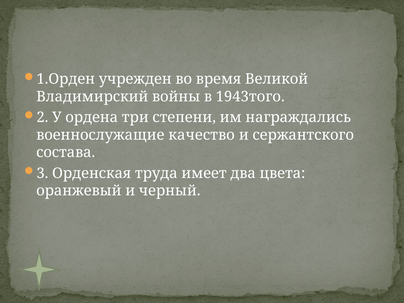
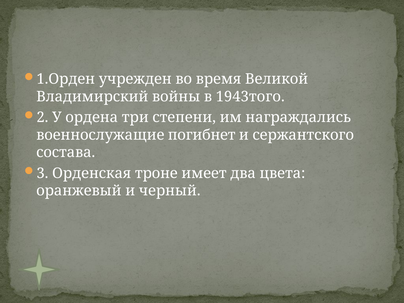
качество: качество -> погибнет (202, 135)
труда: труда -> троне (156, 173)
